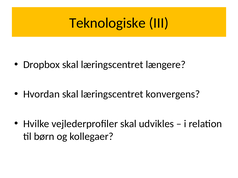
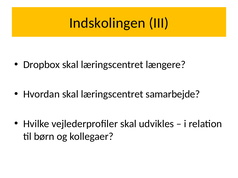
Teknologiske: Teknologiske -> Indskolingen (107, 23)
konvergens: konvergens -> samarbejde (173, 94)
